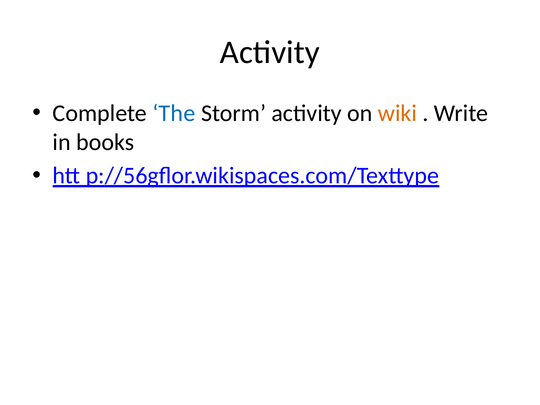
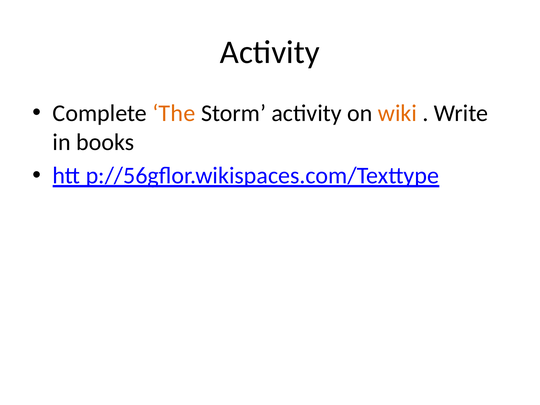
The colour: blue -> orange (174, 113)
